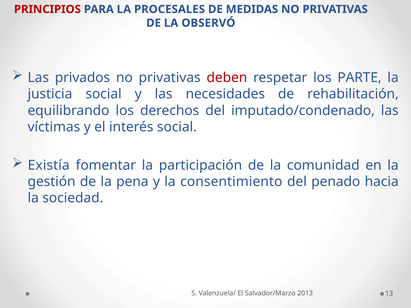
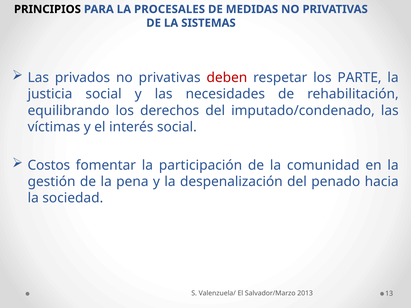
PRINCIPIOS colour: red -> black (47, 9)
OBSERVÓ: OBSERVÓ -> SISTEMAS (208, 23)
Existía: Existía -> Costos (49, 165)
consentimiento: consentimiento -> despenalización (231, 182)
